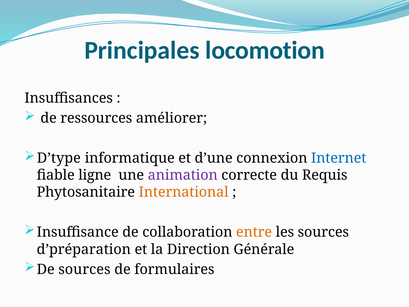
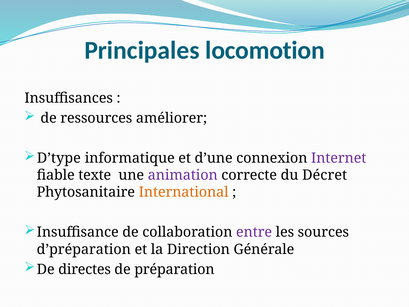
Internet colour: blue -> purple (339, 158)
ligne: ligne -> texte (95, 175)
Requis: Requis -> Décret (325, 175)
entre colour: orange -> purple (254, 232)
De sources: sources -> directes (85, 269)
formulaires: formulaires -> préparation (174, 269)
